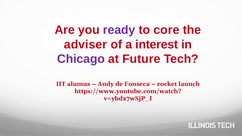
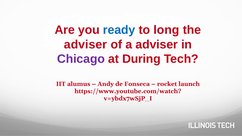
ready colour: purple -> blue (119, 30)
core: core -> long (166, 30)
a interest: interest -> adviser (157, 44)
Future: Future -> During (141, 59)
